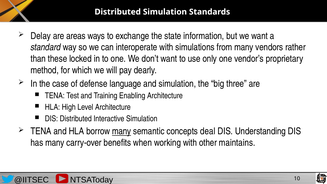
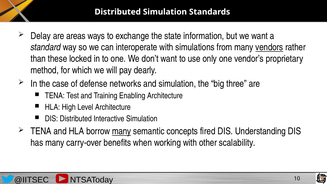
vendors underline: none -> present (269, 47)
language: language -> networks (125, 84)
deal: deal -> fired (208, 131)
maintains: maintains -> scalability (237, 143)
